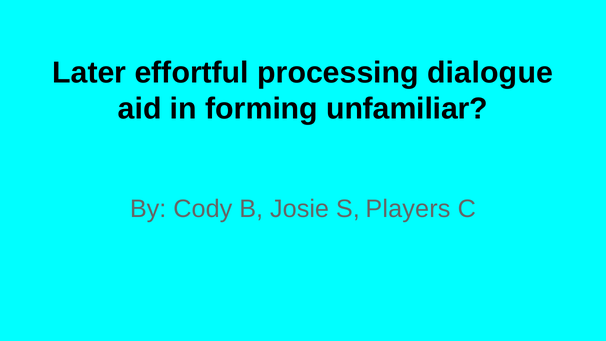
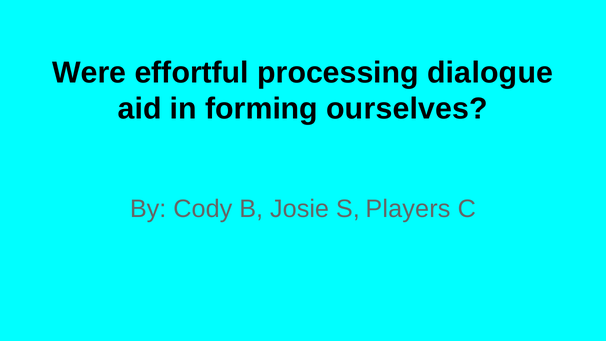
Later: Later -> Were (89, 73)
unfamiliar: unfamiliar -> ourselves (407, 109)
